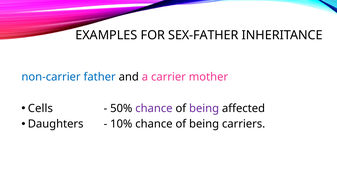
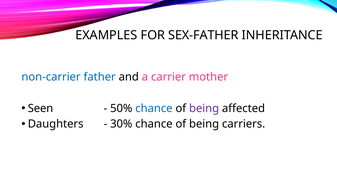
Cells: Cells -> Seen (41, 108)
chance colour: purple -> blue (154, 108)
10%: 10% -> 30% (121, 124)
